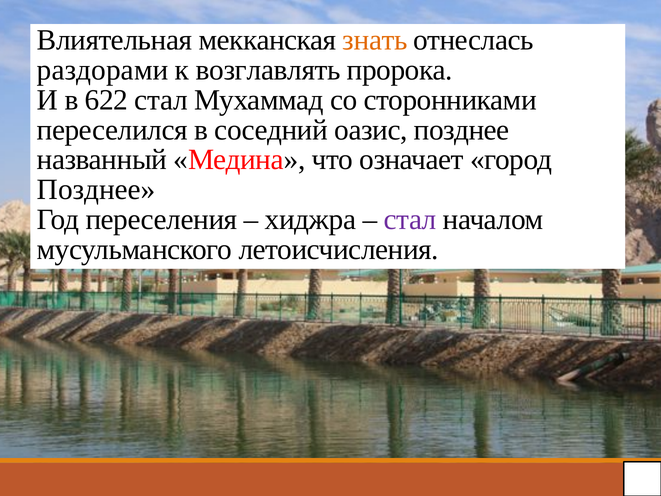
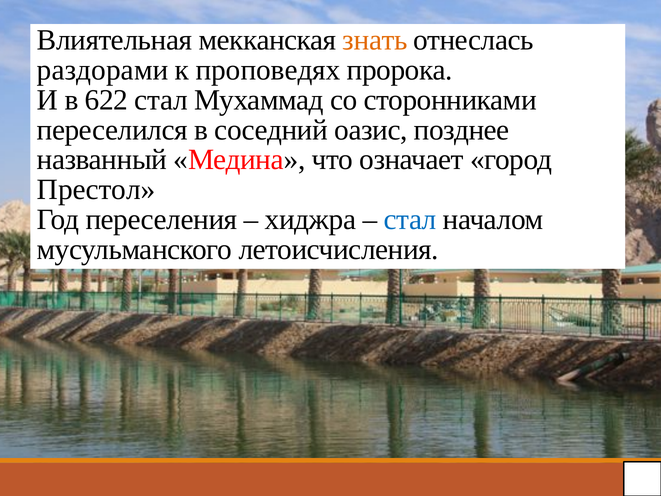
возглавлять: возглавлять -> проповедях (268, 70)
Позднее: Позднее -> Престол (96, 190)
стал colour: purple -> blue (410, 220)
